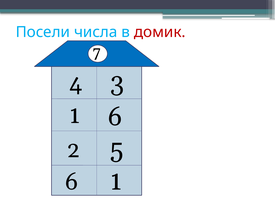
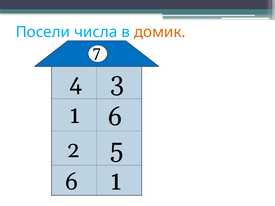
домик colour: red -> orange (160, 32)
